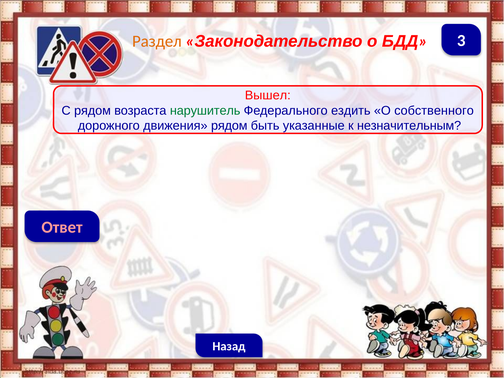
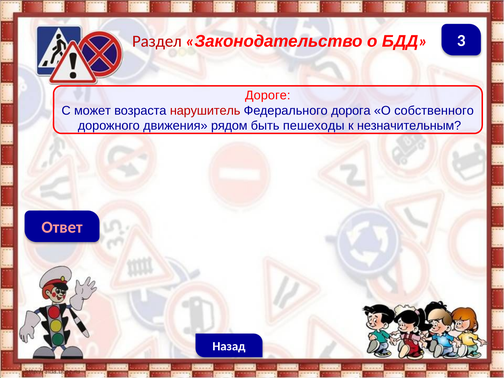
Раздел colour: orange -> red (157, 41)
Вышел: Вышел -> Дороге (268, 95)
С рядом: рядом -> может (92, 111)
нарушитель colour: green -> red (205, 111)
ездить: ездить -> дорога (351, 111)
указанные: указанные -> пешеходы (314, 126)
